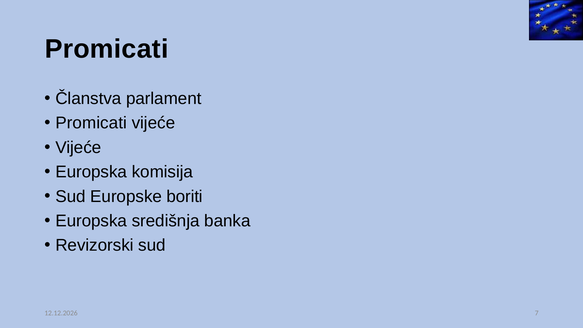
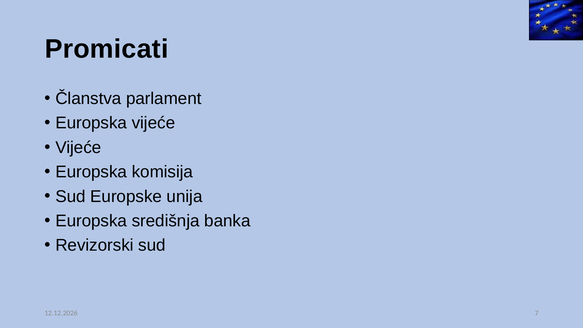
Promicati: Promicati -> Europska (91, 123)
boriti: boriti -> unija (185, 196)
